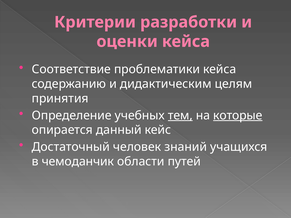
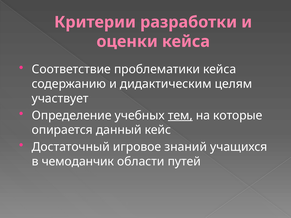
принятия: принятия -> участвует (60, 99)
которые underline: present -> none (238, 116)
человек: человек -> игровое (137, 147)
